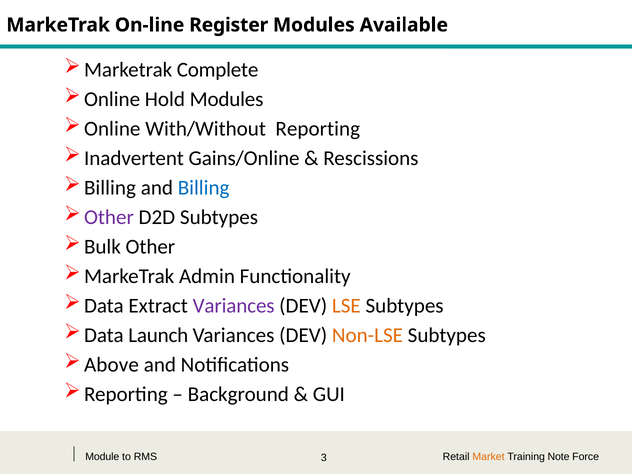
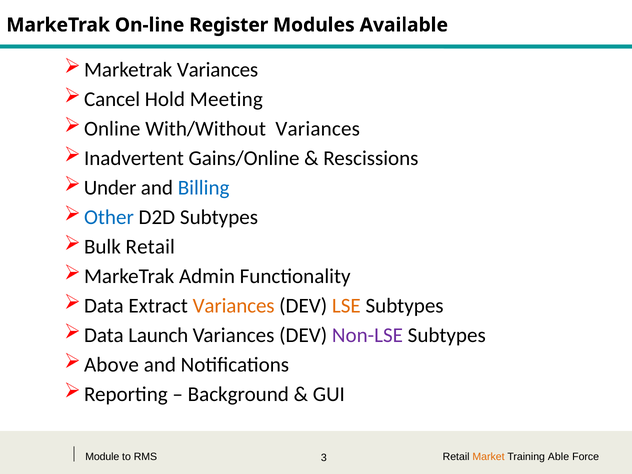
Marketrak Complete: Complete -> Variances (218, 70)
Online: Online -> Cancel (112, 99)
Hold Modules: Modules -> Meeting (226, 99)
With/Without Reporting: Reporting -> Variances (318, 129)
Billing: Billing -> Under (110, 188)
Other colour: purple -> blue (109, 217)
Bulk Other: Other -> Retail (150, 247)
Variances colour: purple -> orange (234, 306)
Non-LSE colour: orange -> purple (367, 335)
Note: Note -> Able (558, 457)
